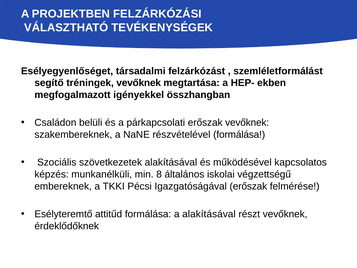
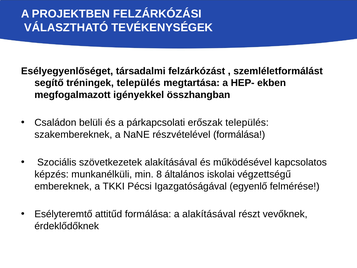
tréningek vevőknek: vevőknek -> település (139, 83)
erőszak vevőknek: vevőknek -> település (247, 123)
Igazgatóságával erőszak: erőszak -> egyenlő (248, 186)
